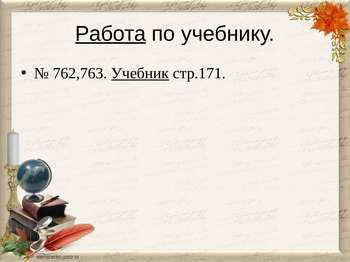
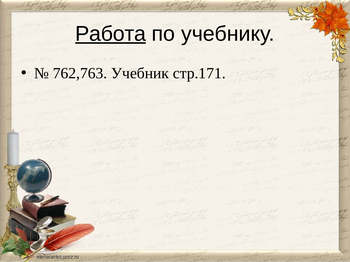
Учебник underline: present -> none (140, 73)
